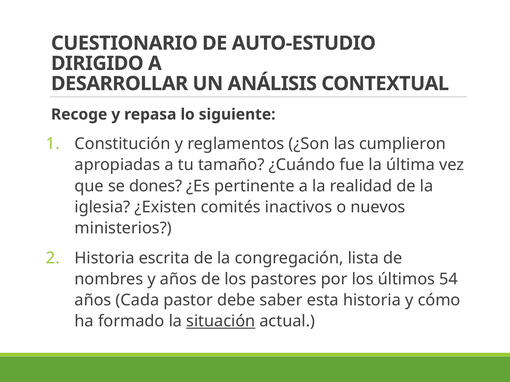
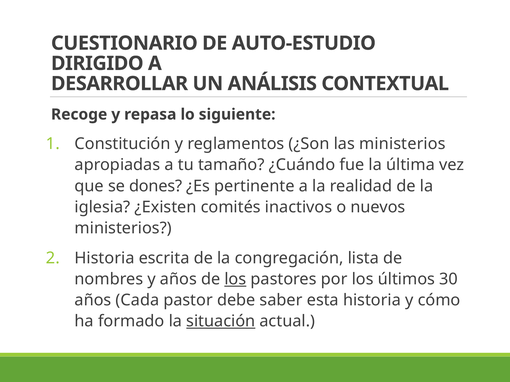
las cumplieron: cumplieron -> ministerios (402, 144)
los underline: none -> present (235, 279)
54: 54 -> 30 (449, 279)
